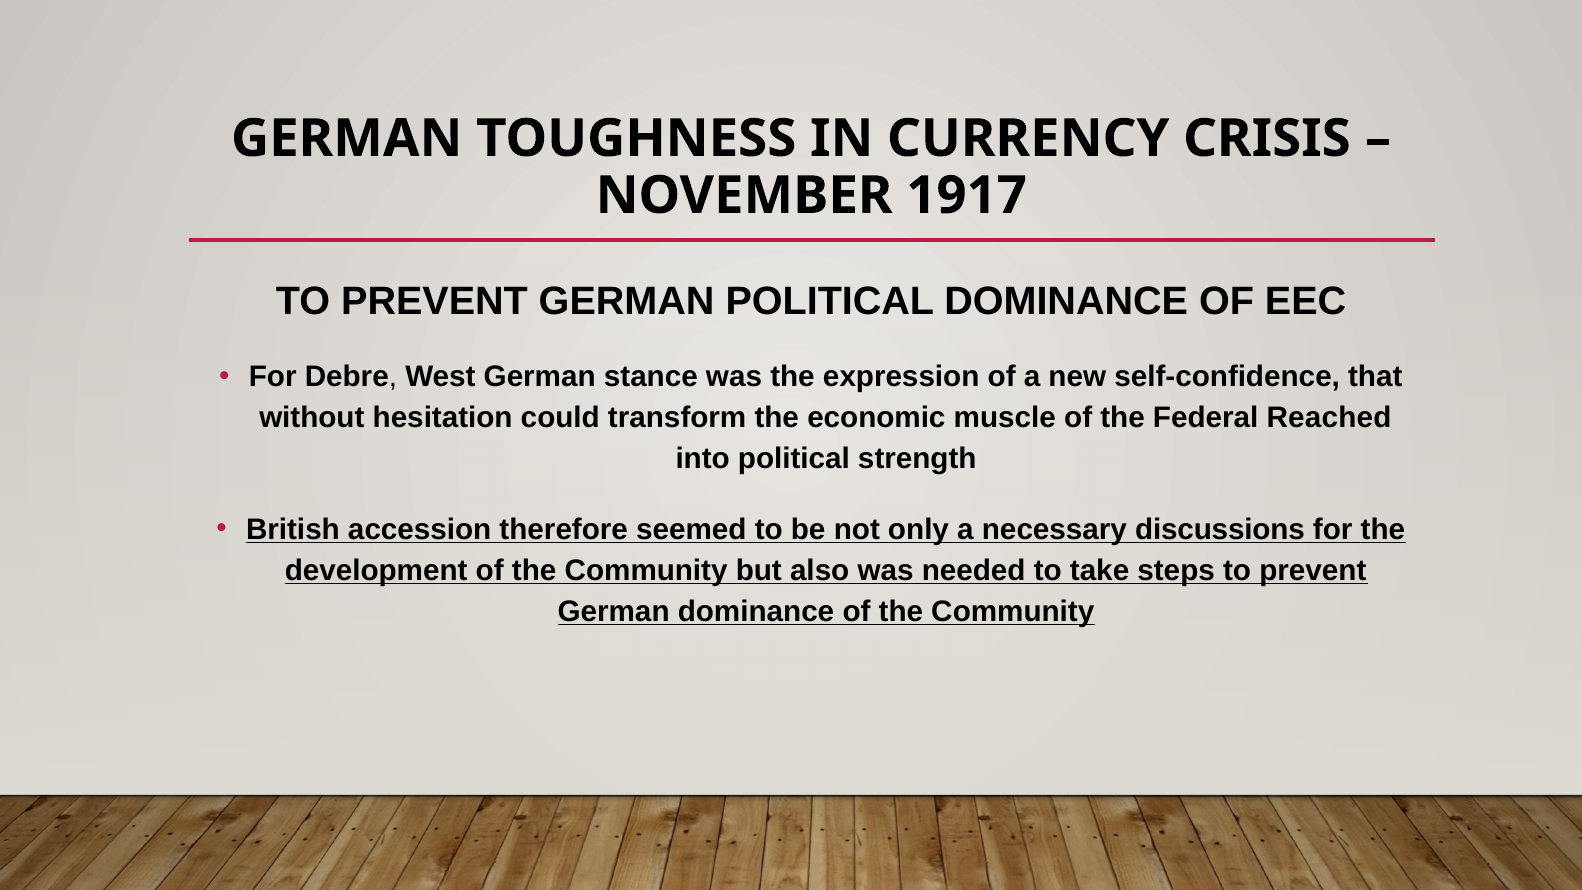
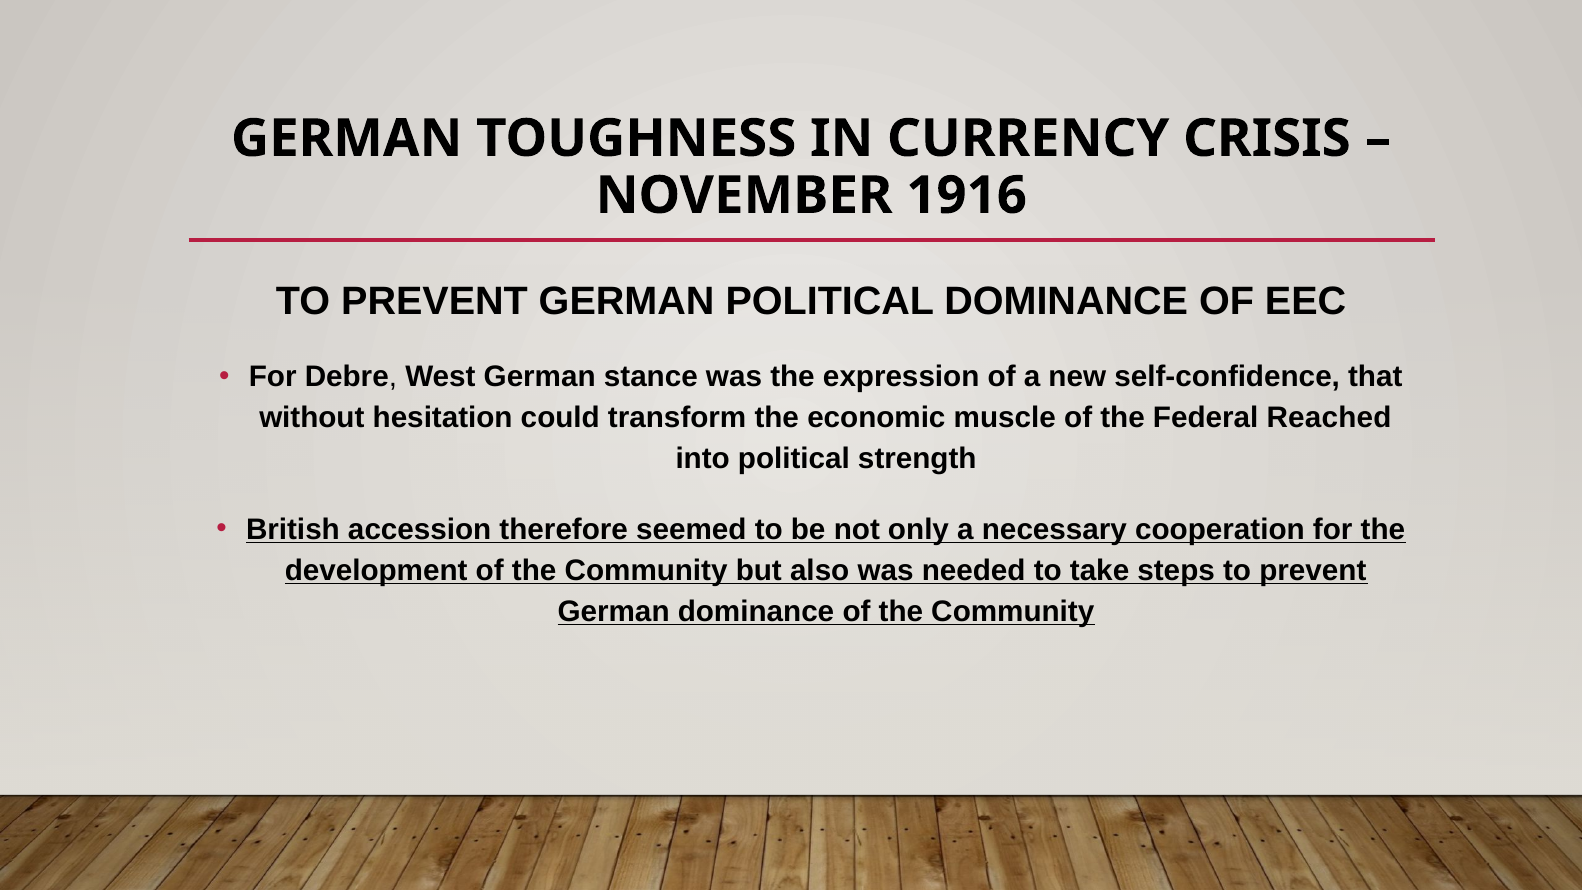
1917: 1917 -> 1916 (967, 196)
discussions: discussions -> cooperation (1220, 529)
